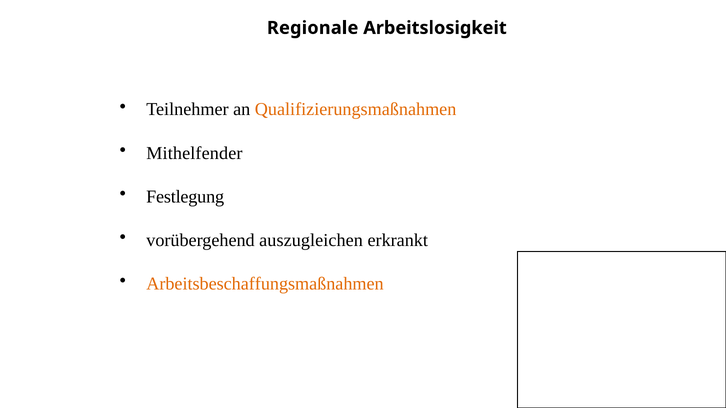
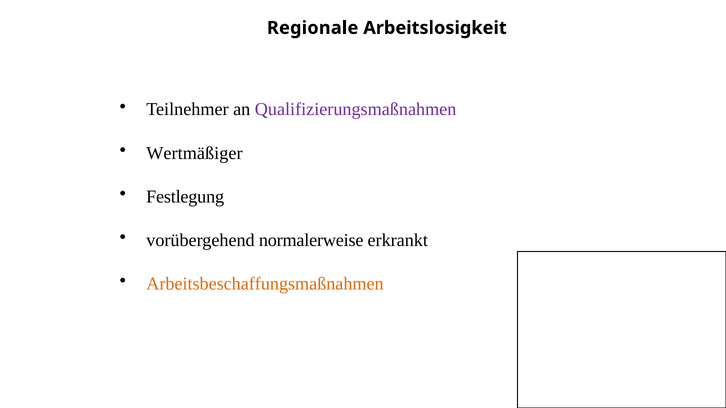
Qualifizierungsmaßnahmen colour: orange -> purple (356, 110)
Mithelfender: Mithelfender -> Wertmäßiger (194, 153)
auszugleichen: auszugleichen -> normalerweise (311, 240)
